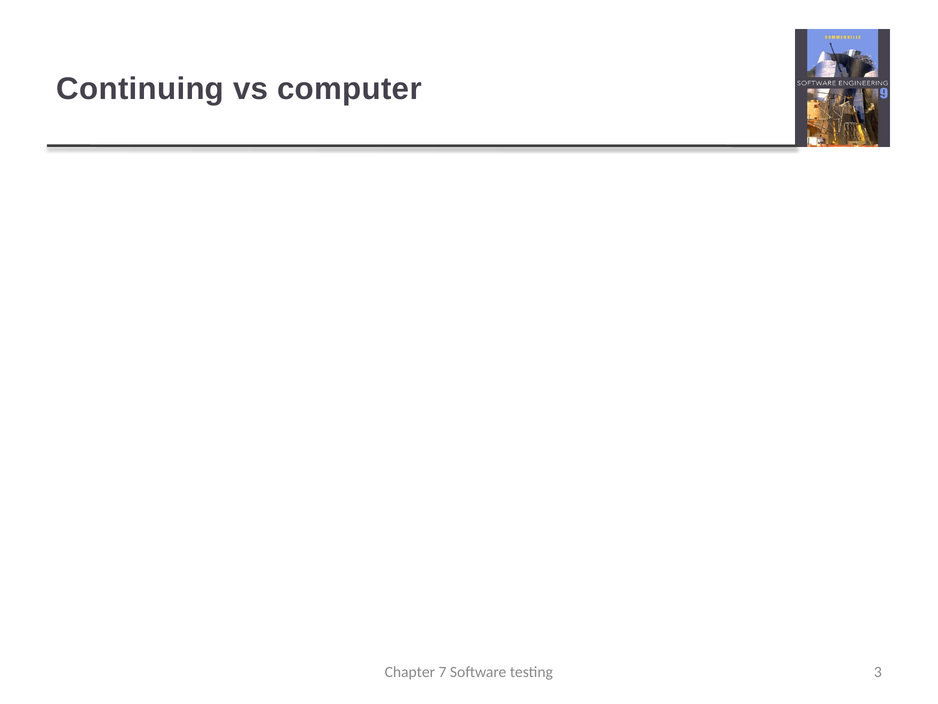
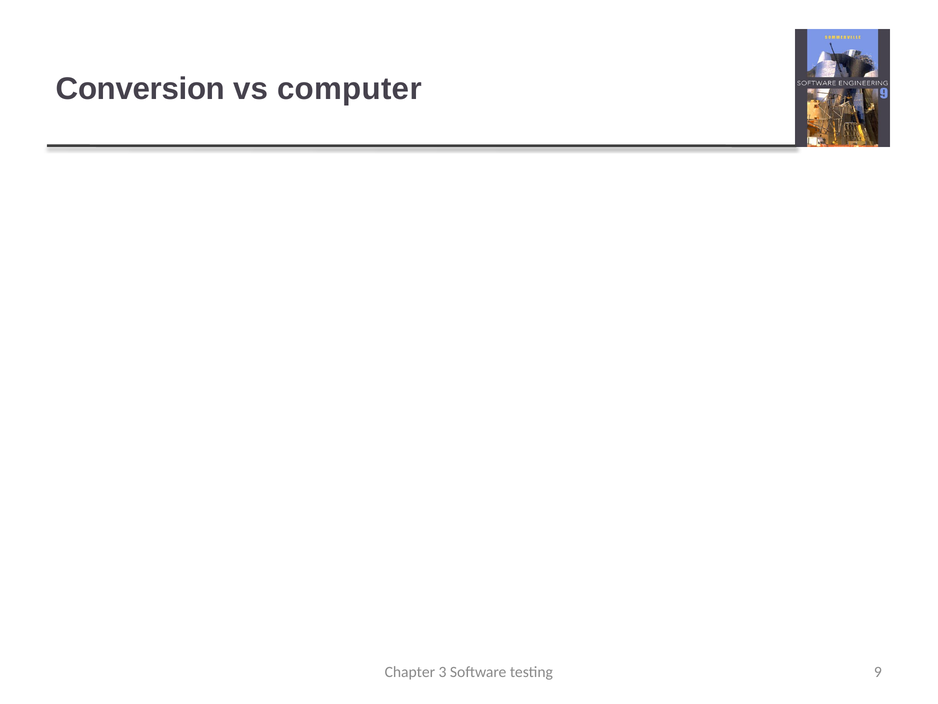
Continuing: Continuing -> Conversion (140, 89)
7: 7 -> 3 (443, 672)
3: 3 -> 9 (878, 672)
